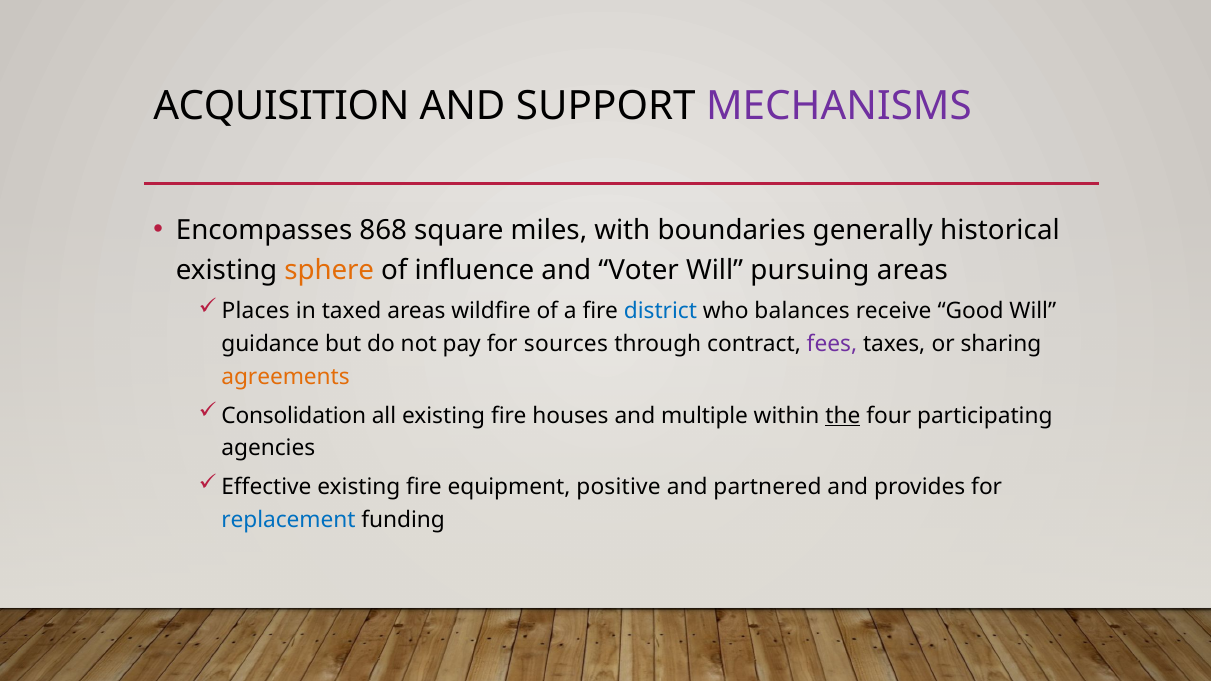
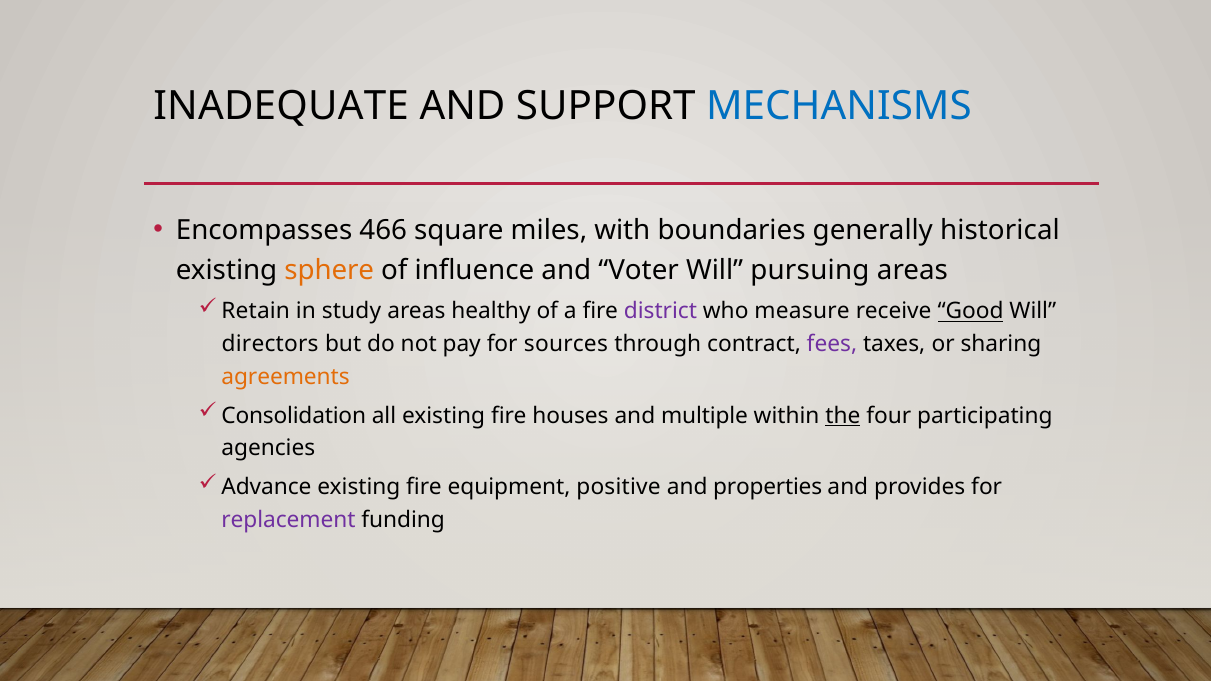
ACQUISITION: ACQUISITION -> INADEQUATE (281, 106)
MECHANISMS colour: purple -> blue (839, 106)
868: 868 -> 466 (383, 230)
Places: Places -> Retain (256, 312)
taxed: taxed -> study (351, 312)
wildfire: wildfire -> healthy (491, 312)
district colour: blue -> purple (660, 312)
balances: balances -> measure (802, 312)
Good underline: none -> present (971, 312)
guidance: guidance -> directors (270, 344)
Effective: Effective -> Advance (266, 488)
partnered: partnered -> properties (768, 488)
replacement colour: blue -> purple (288, 520)
